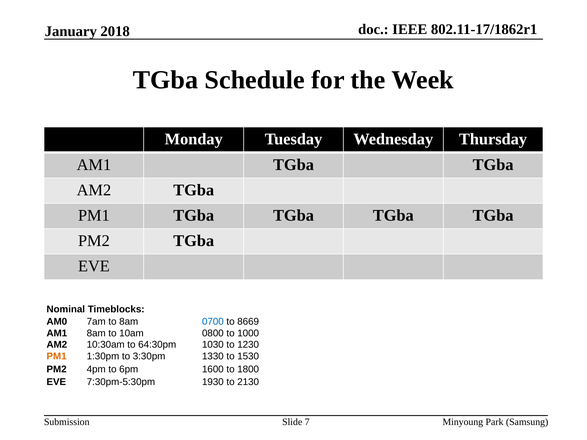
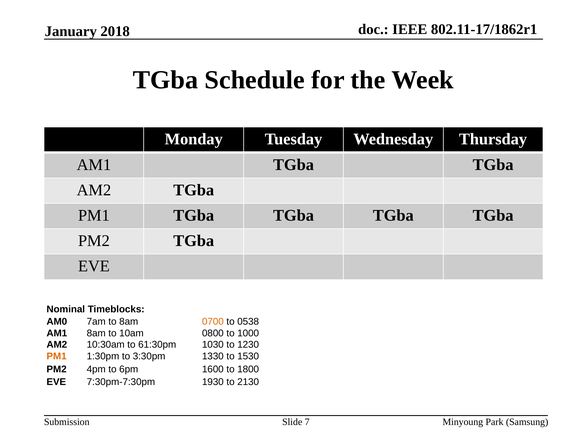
0700 colour: blue -> orange (213, 322)
8669: 8669 -> 0538 (248, 322)
64:30pm: 64:30pm -> 61:30pm (157, 345)
7:30pm-5:30pm: 7:30pm-5:30pm -> 7:30pm-7:30pm (121, 382)
